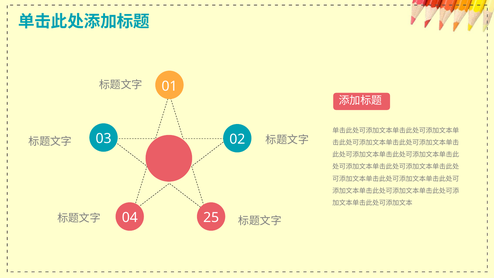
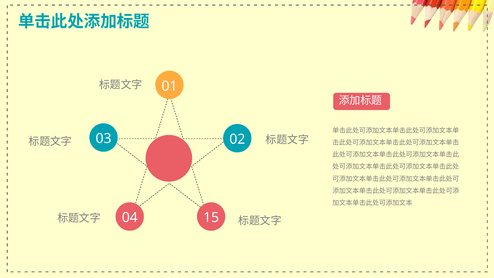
25: 25 -> 15 (211, 217)
